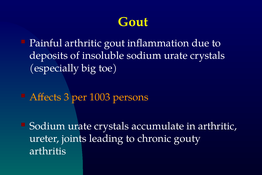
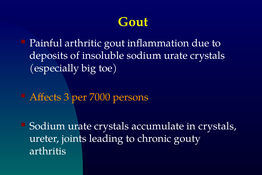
1003: 1003 -> 7000 (100, 97)
in arthritic: arthritic -> crystals (217, 126)
